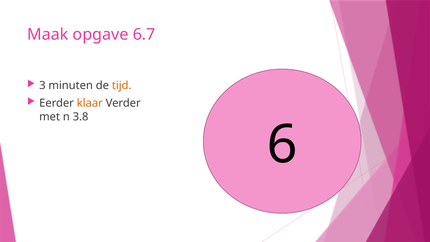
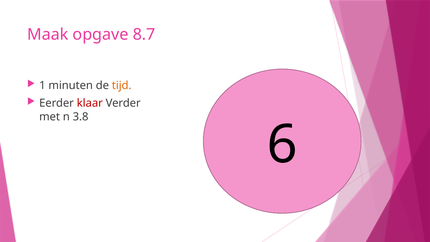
6.7: 6.7 -> 8.7 (144, 34)
3: 3 -> 1 (42, 85)
klaar colour: orange -> red (90, 103)
